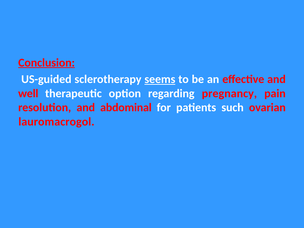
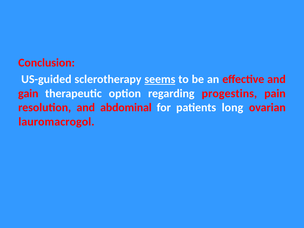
Conclusion underline: present -> none (47, 63)
well: well -> gain (28, 93)
pregnancy: pregnancy -> progestins (229, 93)
such: such -> long (232, 108)
